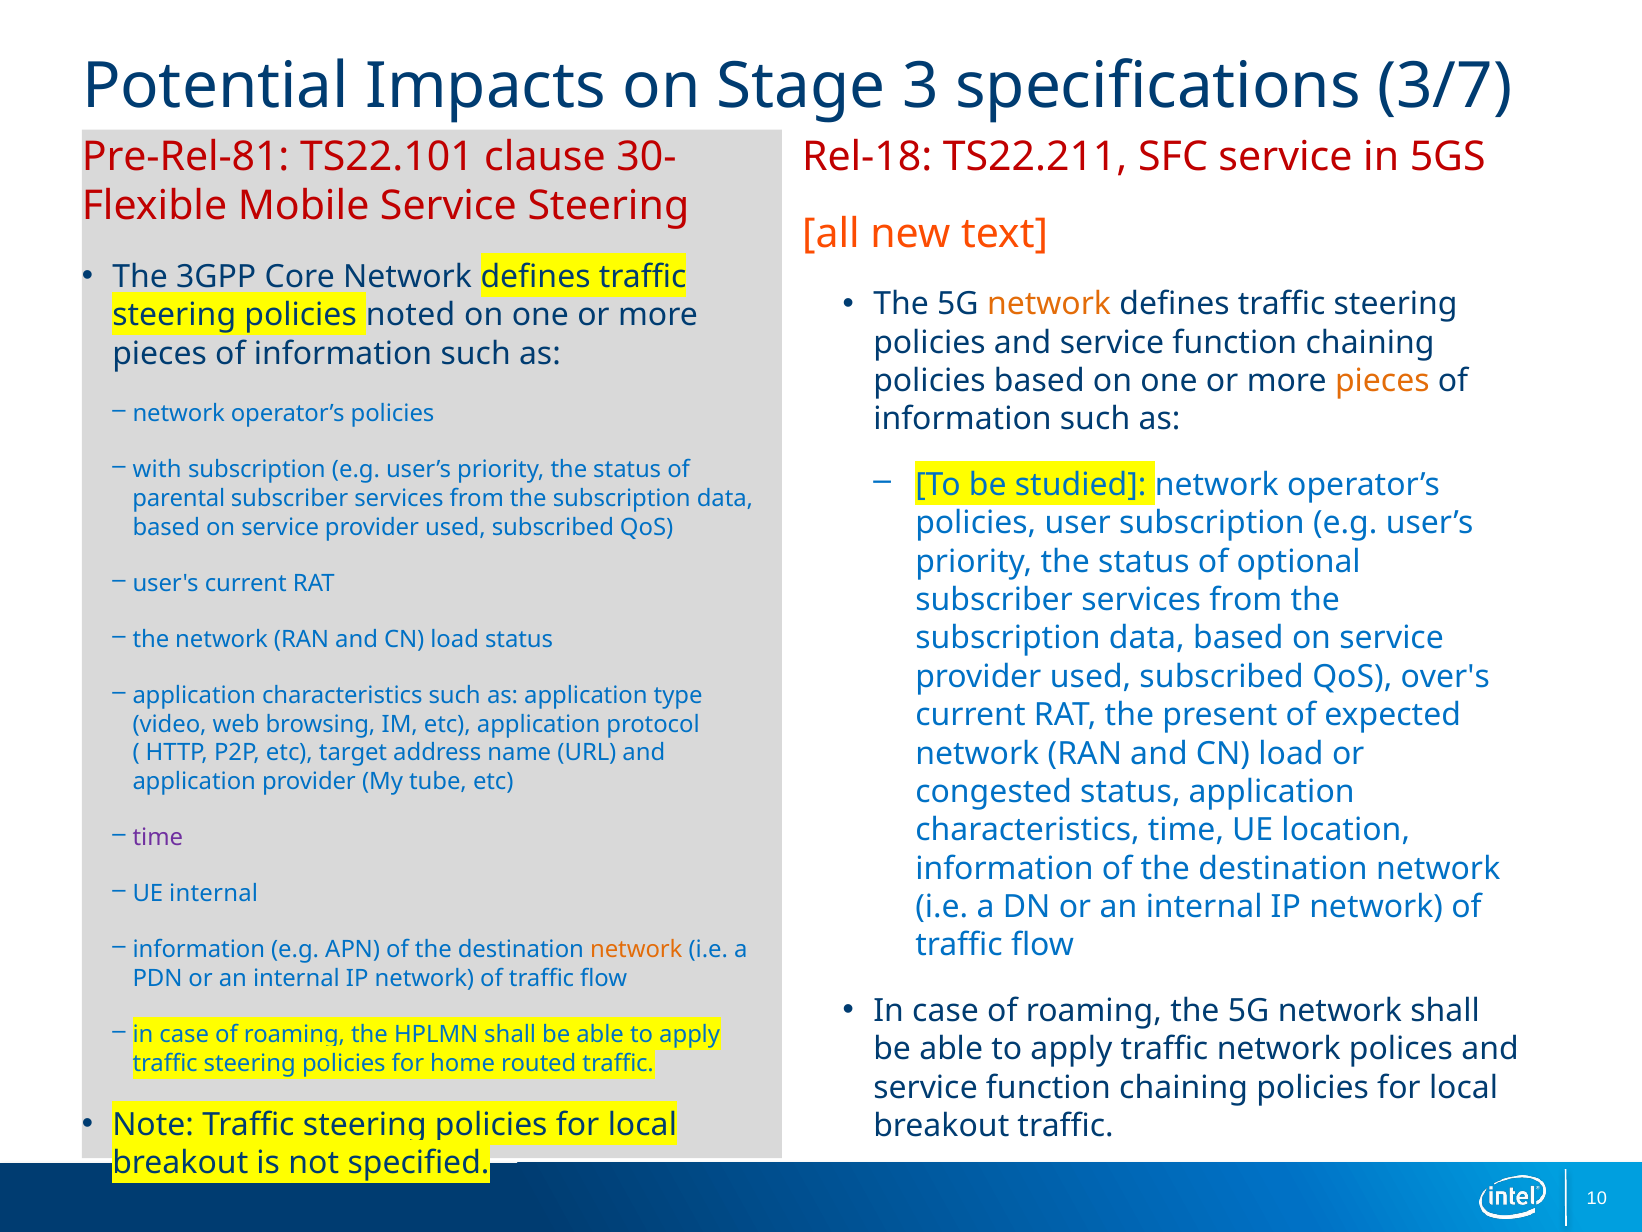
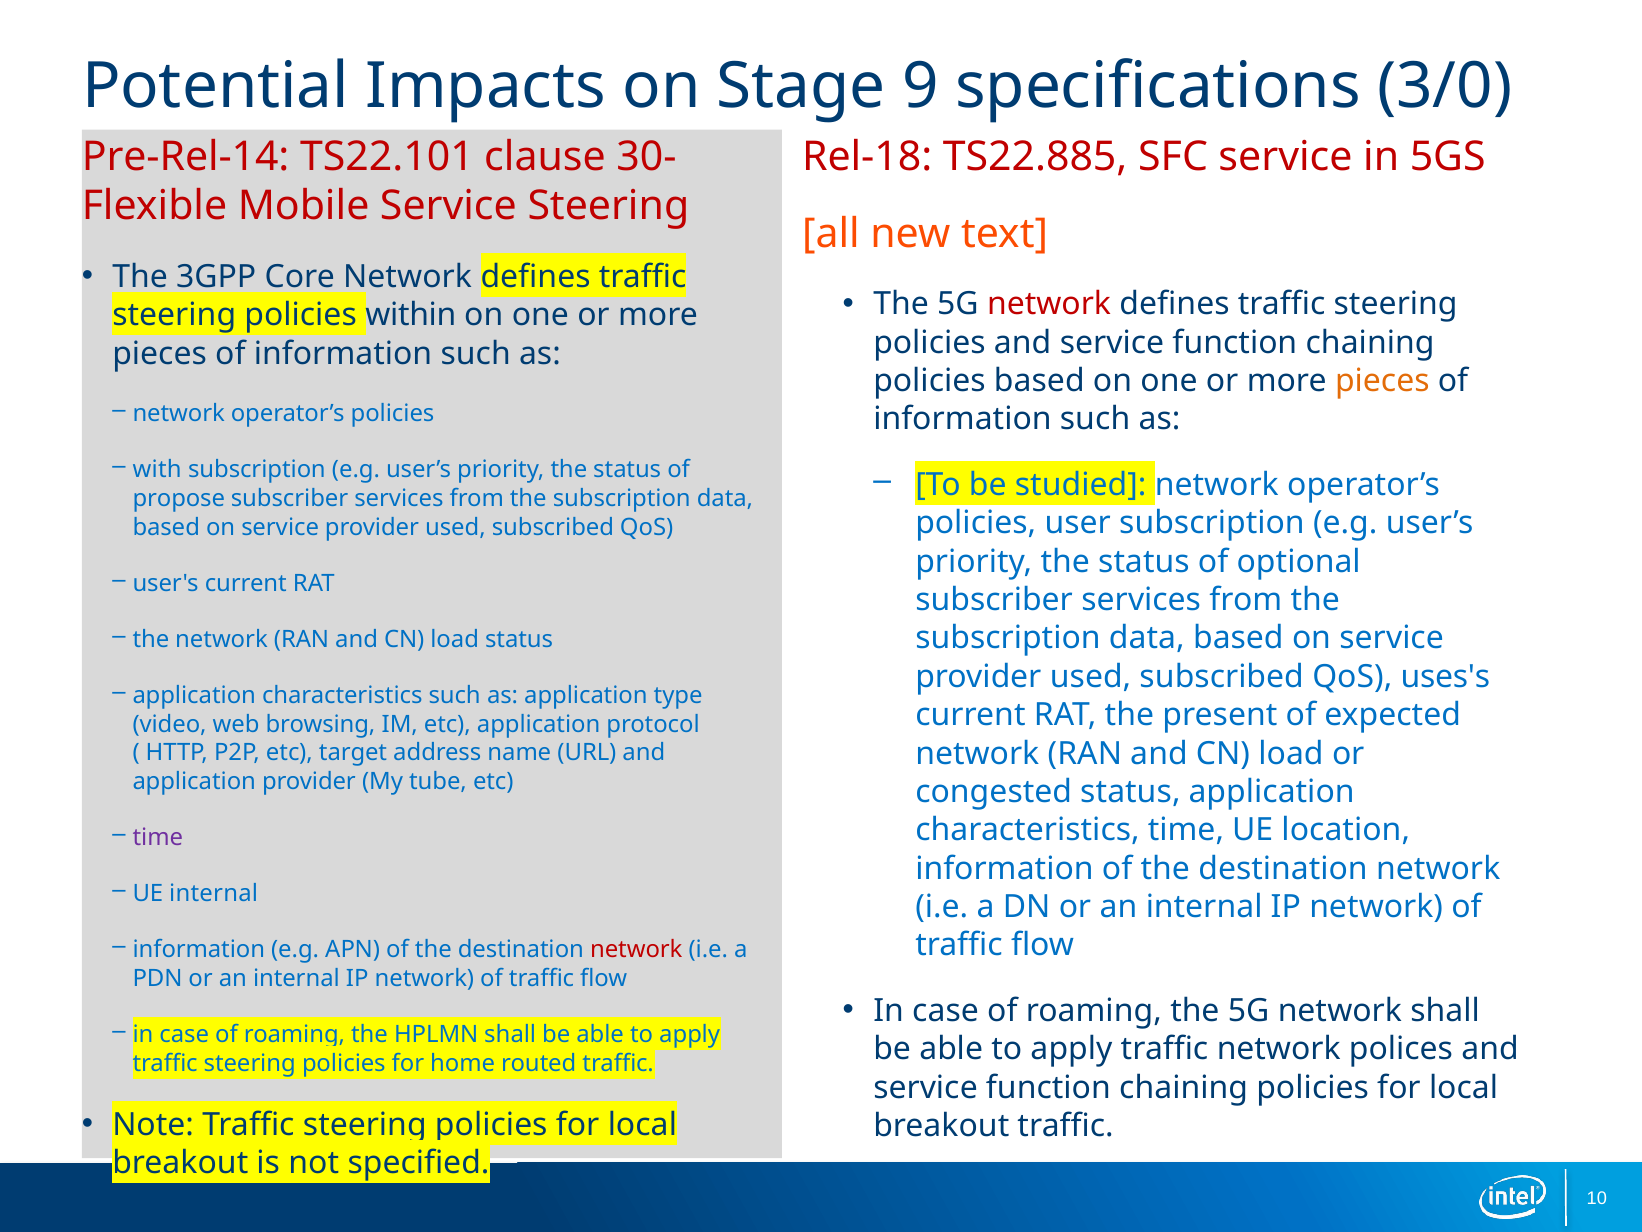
3: 3 -> 9 (921, 86)
3/7: 3/7 -> 3/0 (1445, 86)
Pre-Rel-81: Pre-Rel-81 -> Pre-Rel-14 (186, 157)
TS22.211: TS22.211 -> TS22.885 (1035, 157)
network colour: orange -> red (1049, 304)
noted: noted -> within (411, 315)
parental: parental -> propose (179, 499)
over's: over's -> uses's (1445, 677)
network colour: orange -> red (636, 950)
